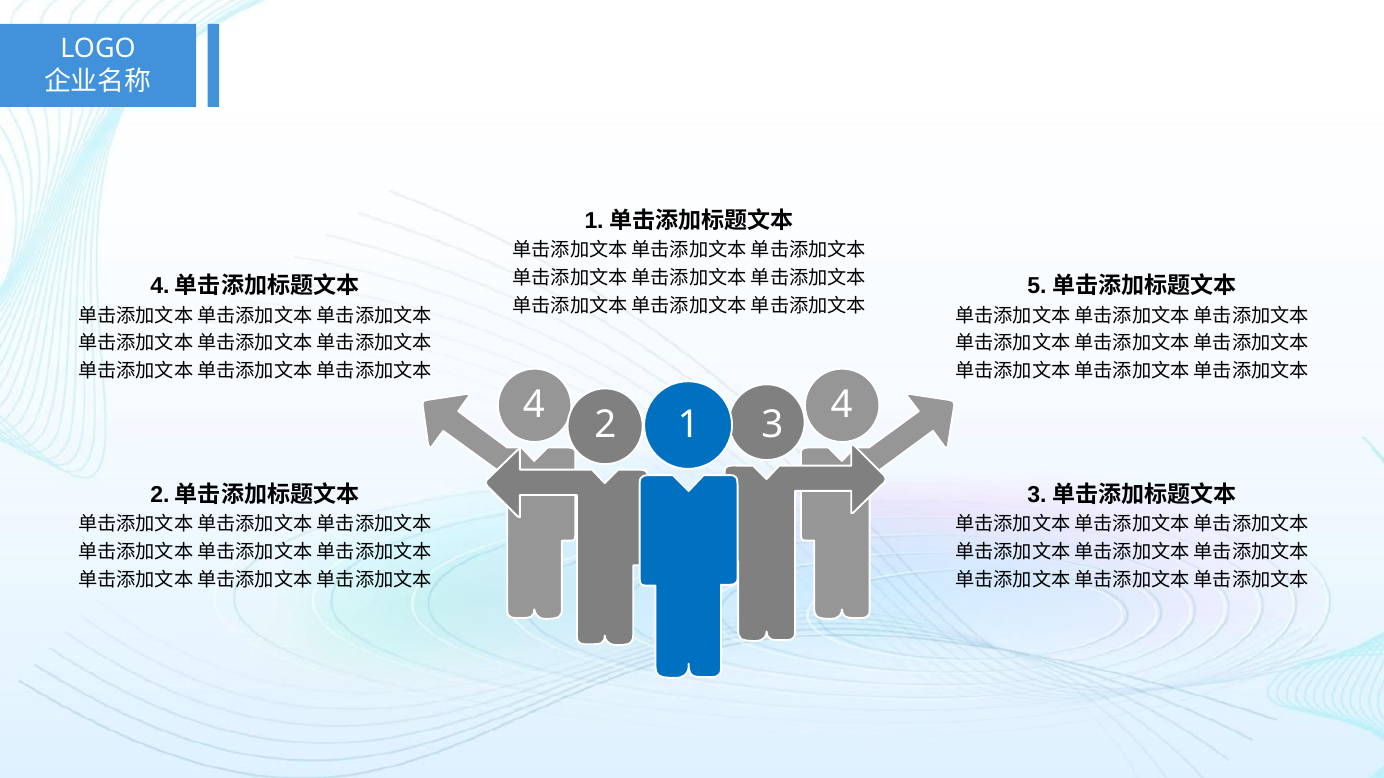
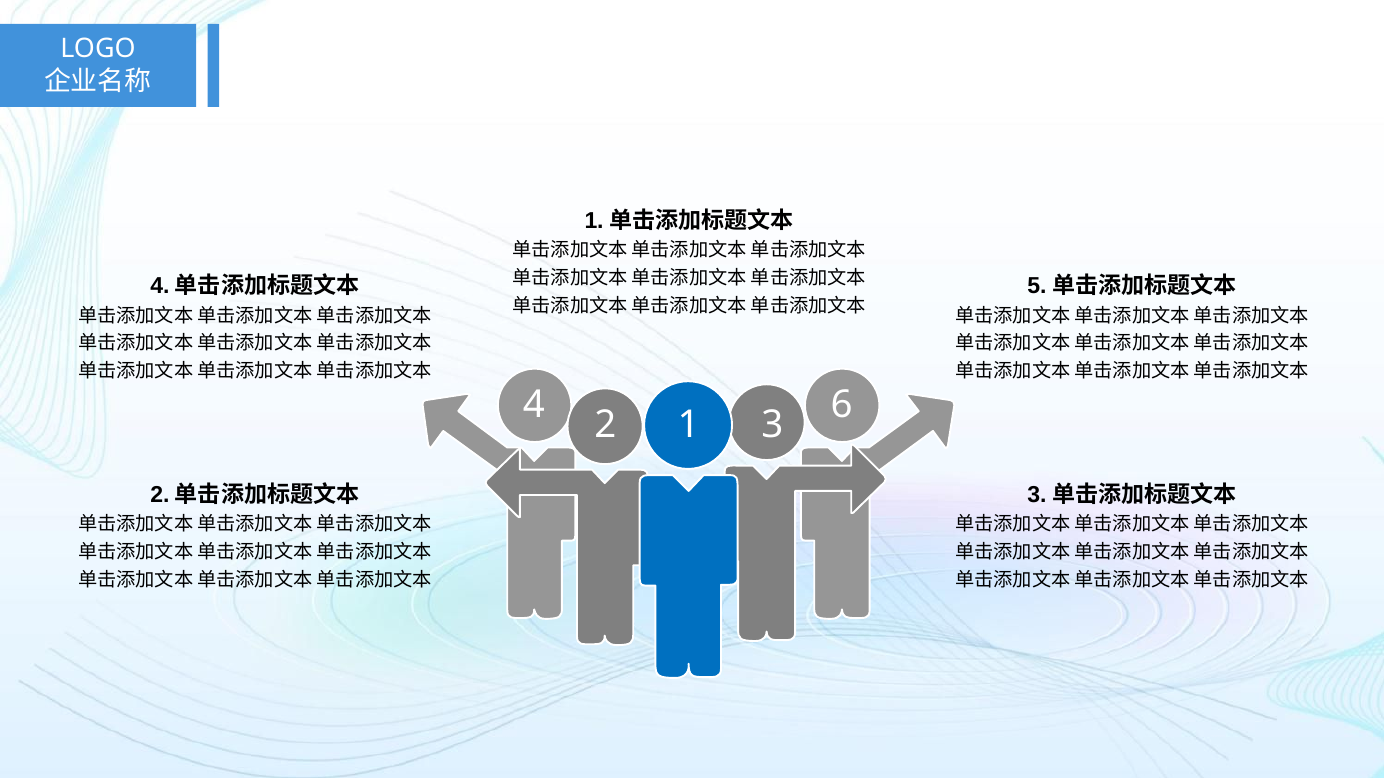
4 4: 4 -> 6 (842, 405)
